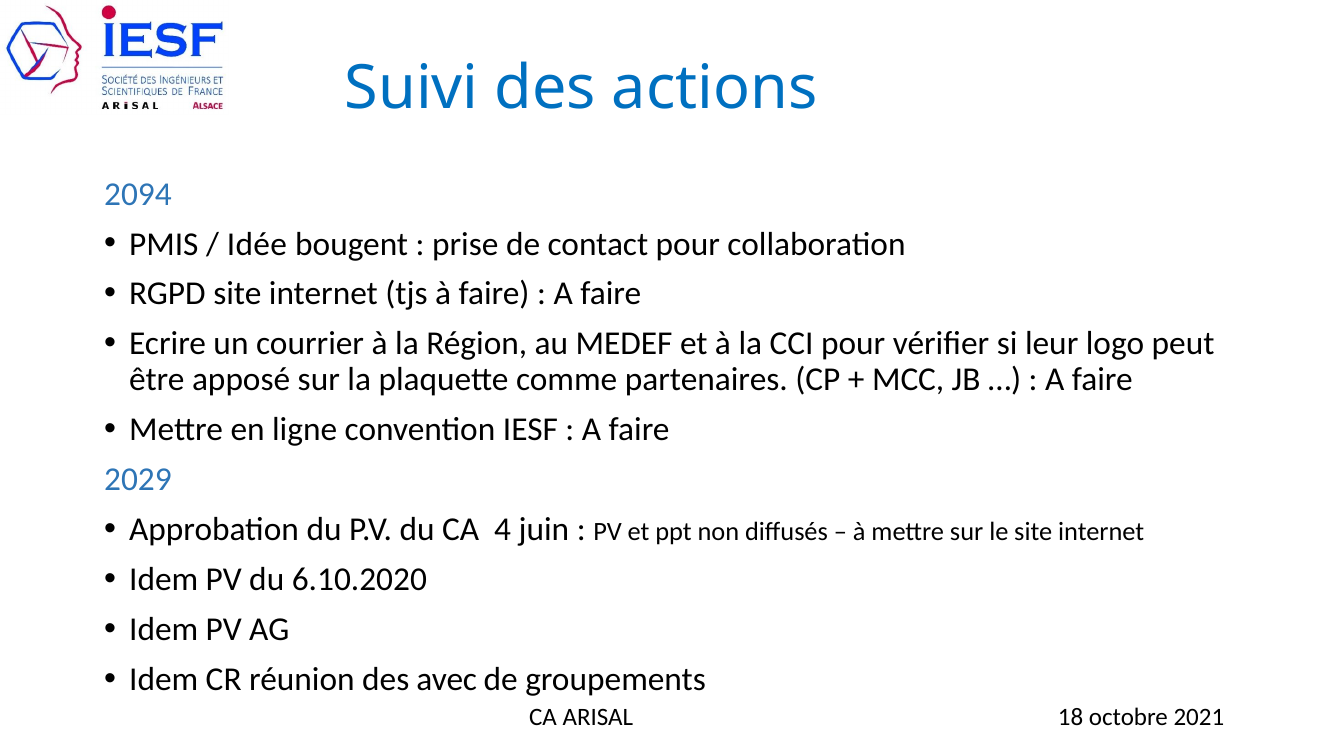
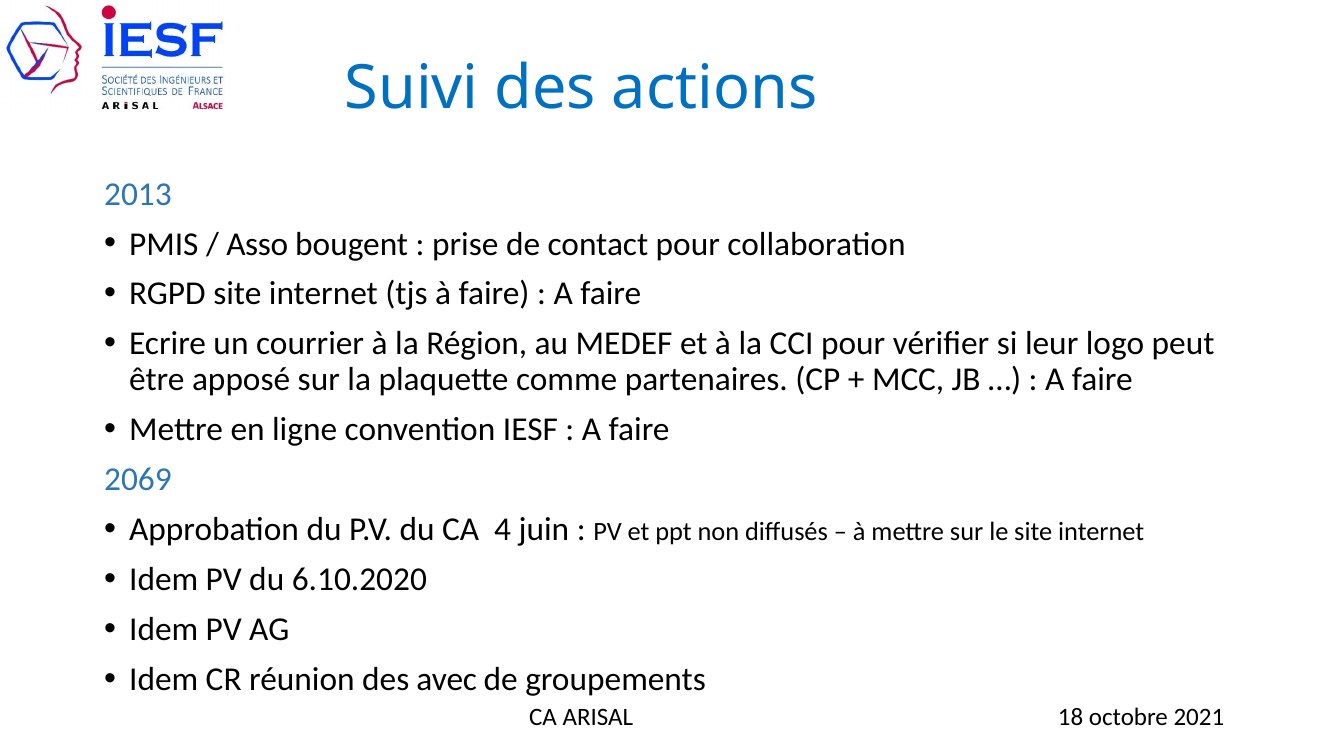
2094: 2094 -> 2013 (138, 194)
Idée: Idée -> Asso (257, 244)
2029: 2029 -> 2069 (138, 480)
